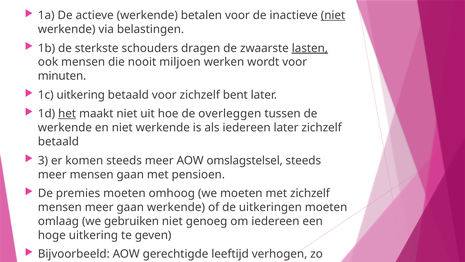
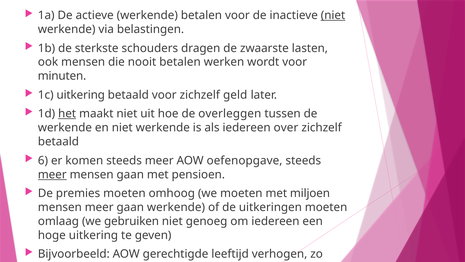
lasten underline: present -> none (310, 48)
nooit miljoen: miljoen -> betalen (180, 62)
bent: bent -> geld (235, 95)
iedereen later: later -> over (286, 128)
3: 3 -> 6 (43, 160)
omslagstelsel: omslagstelsel -> oefenopgave (245, 160)
meer underline: none -> present (52, 174)
met zichzelf: zichzelf -> miljoen (310, 193)
